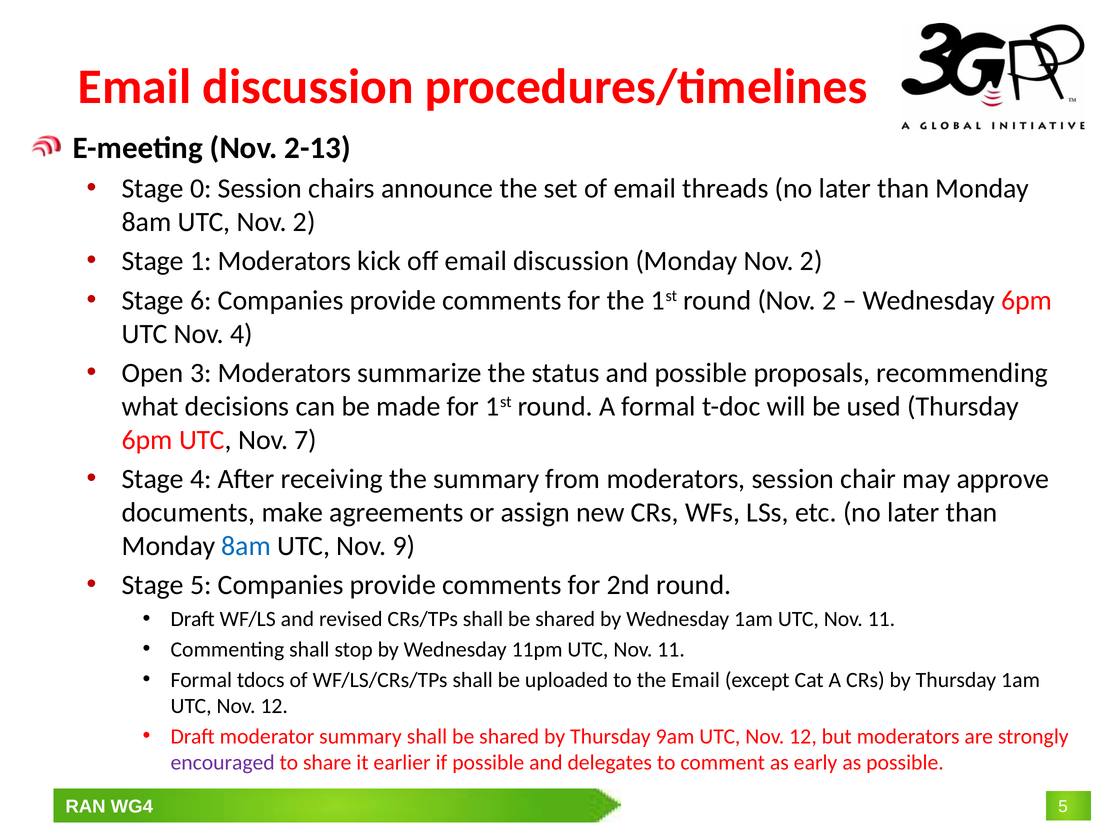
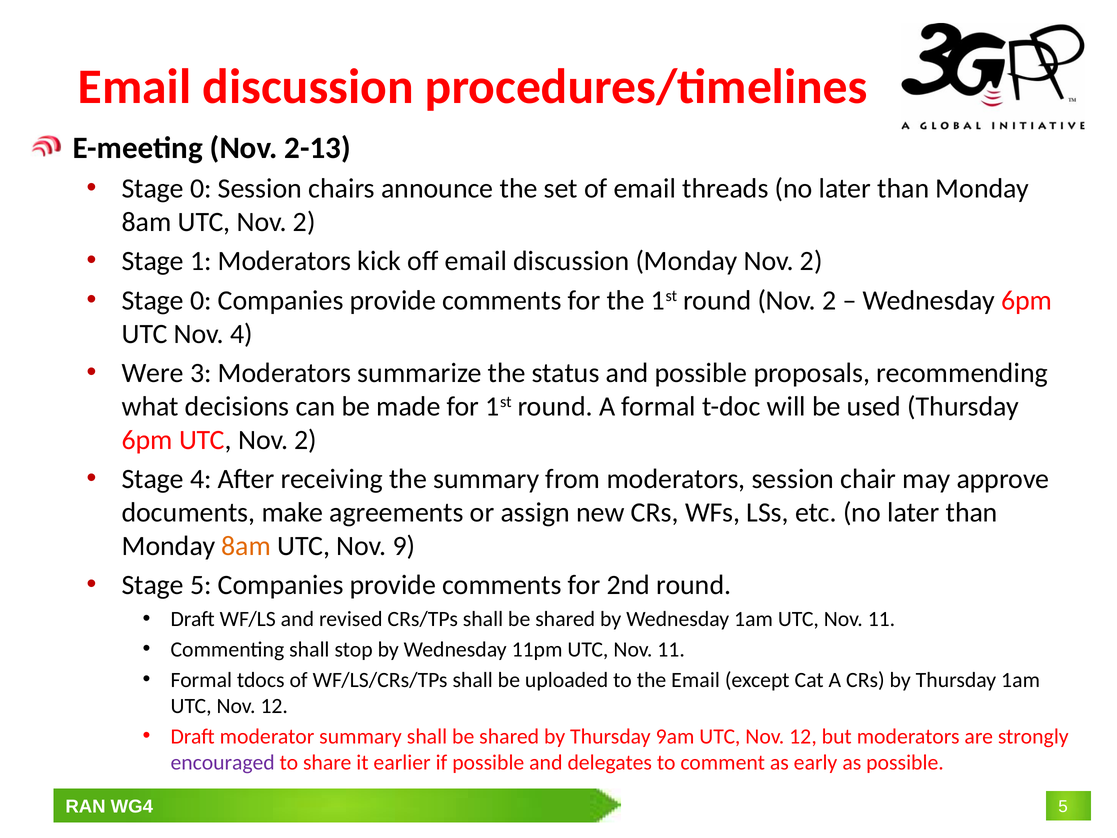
6: 6 -> 0 (201, 300)
Open: Open -> Were (153, 373)
6pm UTC Nov 7: 7 -> 2 (306, 440)
8am colour: blue -> orange (246, 546)
